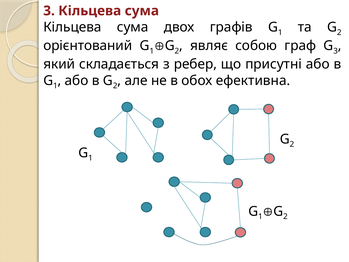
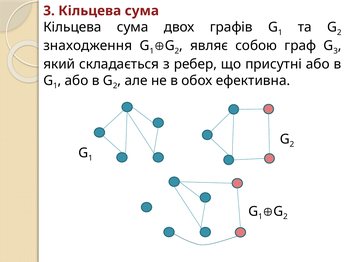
орієнтований: орієнтований -> знаходження (88, 46)
